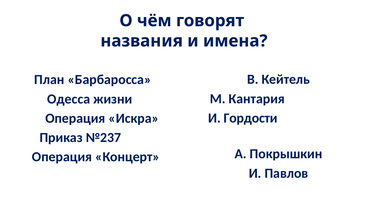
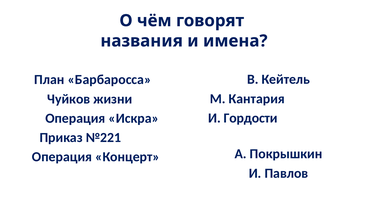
Одесса: Одесса -> Чуйков (69, 99)
№237: №237 -> №221 (103, 138)
